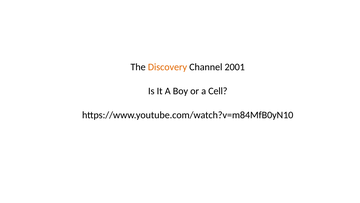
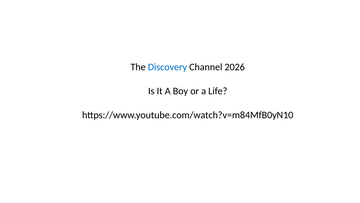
Discovery colour: orange -> blue (167, 67)
2001: 2001 -> 2026 (235, 67)
Cell: Cell -> Life (218, 91)
